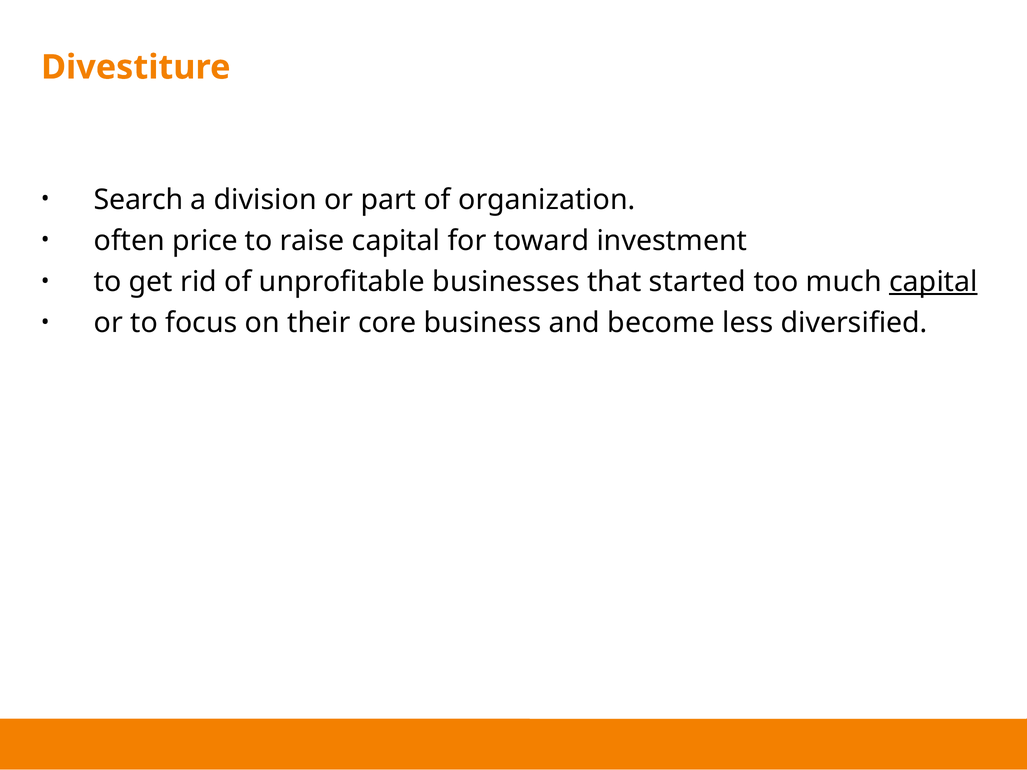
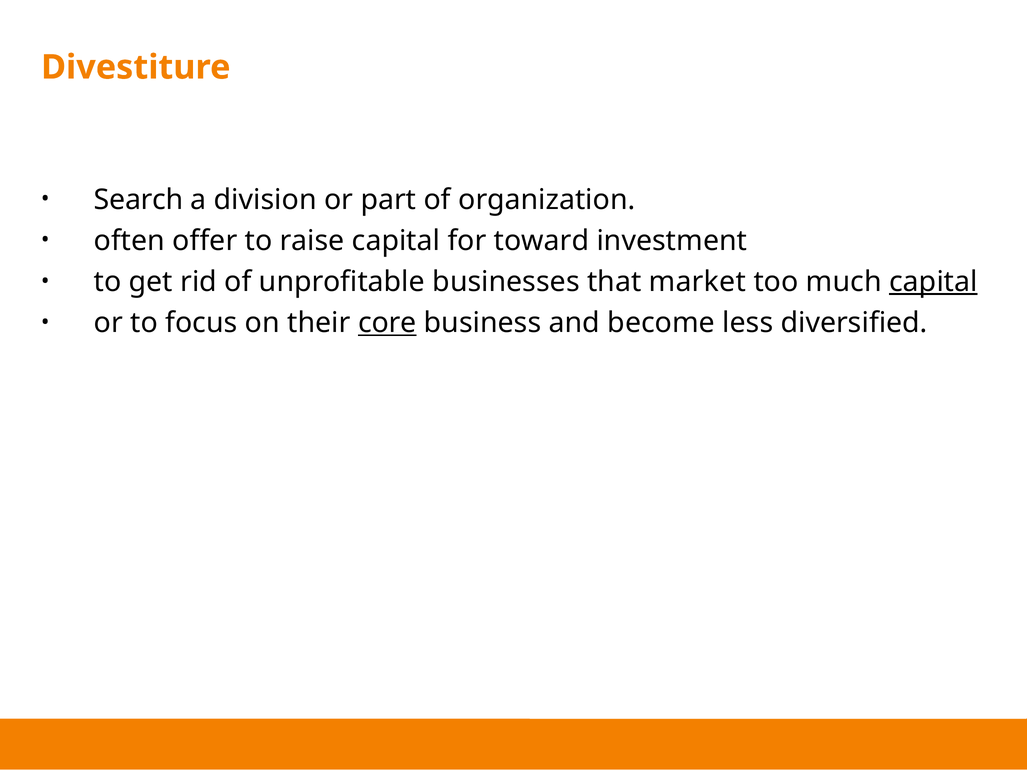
price: price -> offer (205, 241)
started: started -> market (697, 282)
core underline: none -> present (387, 323)
